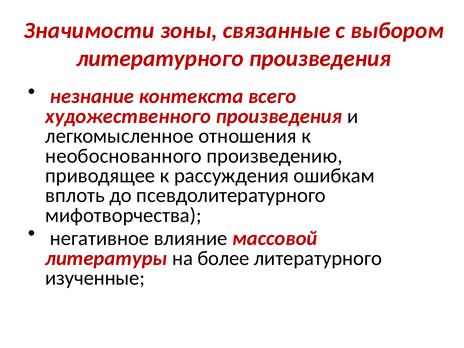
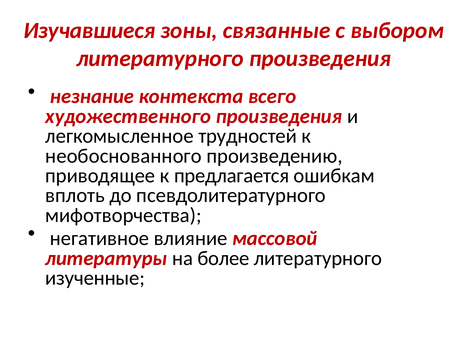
Значимости: Значимости -> Изучавшиеся (89, 31)
отношения: отношения -> трудностей (248, 136)
рассуждения: рассуждения -> предлагается (232, 176)
